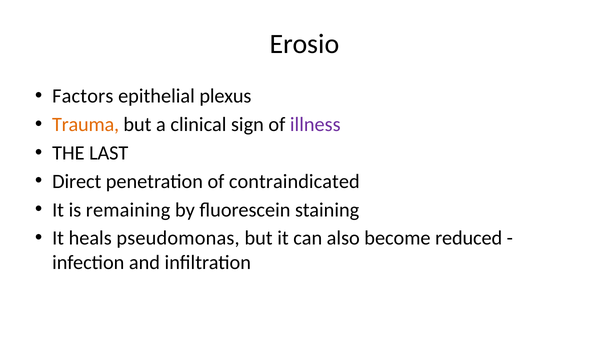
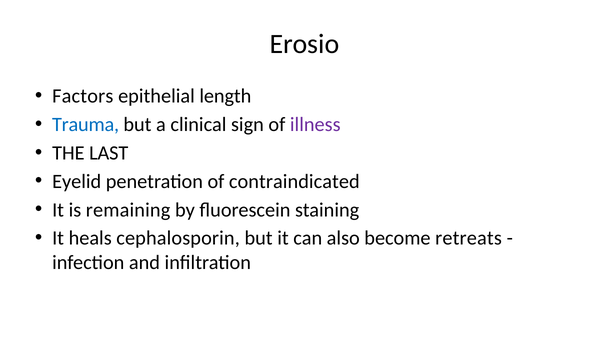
plexus: plexus -> length (225, 96)
Trauma colour: orange -> blue (86, 124)
Direct: Direct -> Eyelid (77, 181)
pseudomonas: pseudomonas -> cephalosporin (178, 238)
reduced: reduced -> retreats (469, 238)
